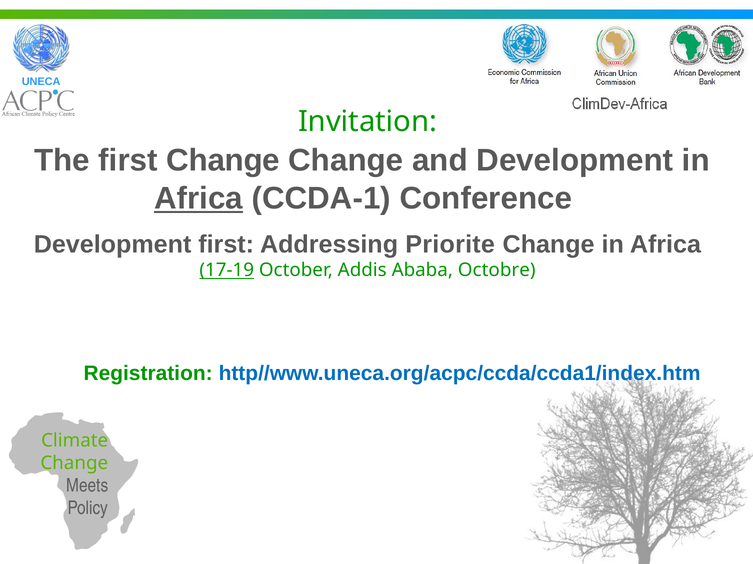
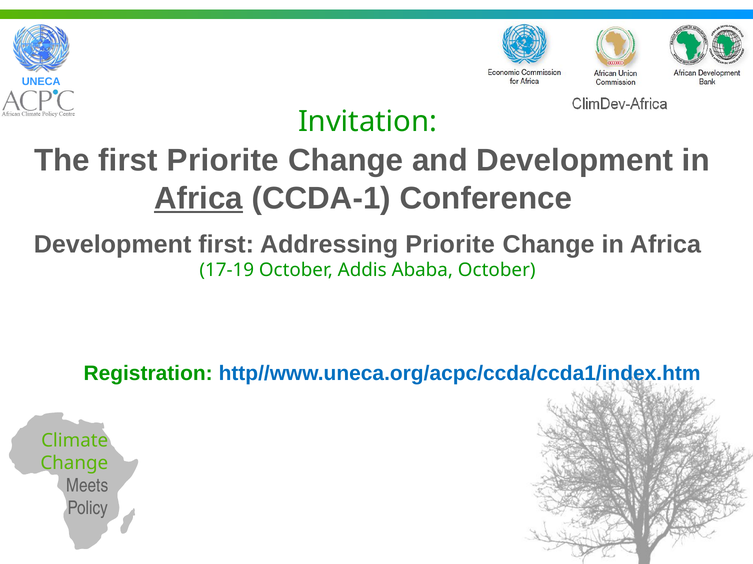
first Change: Change -> Priorite (223, 161)
17-19 underline: present -> none (227, 271)
Ababa Octobre: Octobre -> October (497, 271)
